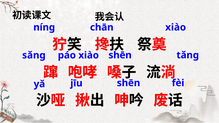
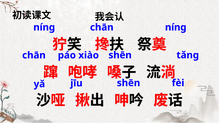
chān xiào: xiào -> nínɡ (176, 27)
sǎnɡ: sǎnɡ -> chān (34, 55)
